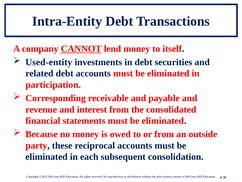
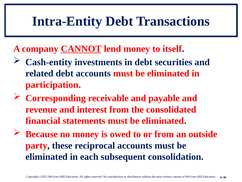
Used-entity: Used-entity -> Cash-entity (49, 62)
